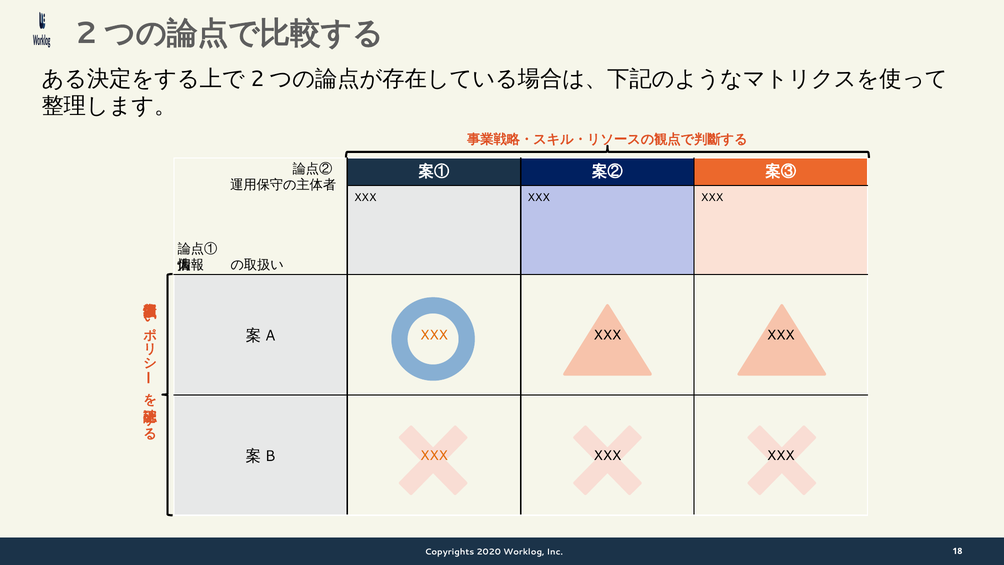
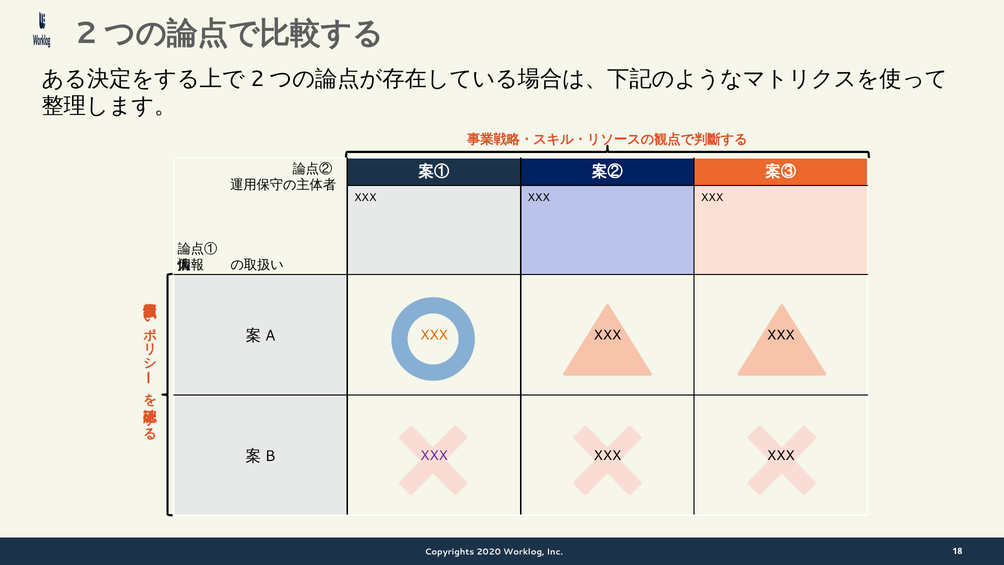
XXX colour: orange -> purple (434, 456)
